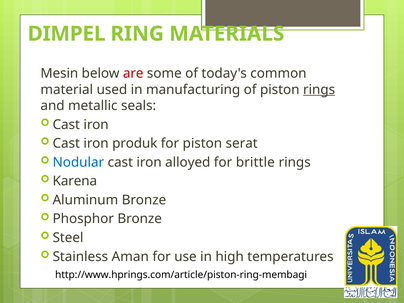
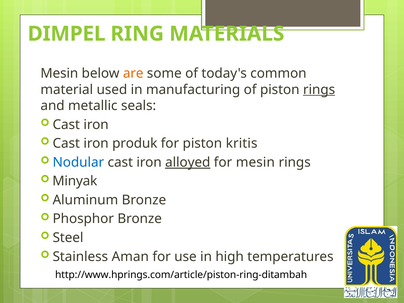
are colour: red -> orange (133, 73)
serat: serat -> kritis (242, 143)
alloyed underline: none -> present (188, 162)
for brittle: brittle -> mesin (255, 162)
Karena: Karena -> Minyak (75, 181)
http://www.hprings.com/article/piston-ring-membagi: http://www.hprings.com/article/piston-ring-membagi -> http://www.hprings.com/article/piston-ring-ditambah (181, 275)
